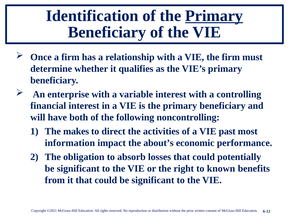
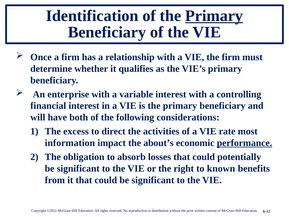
noncontrolling: noncontrolling -> considerations (188, 117)
makes: makes -> excess (76, 131)
past: past -> rate (227, 131)
performance underline: none -> present (245, 143)
